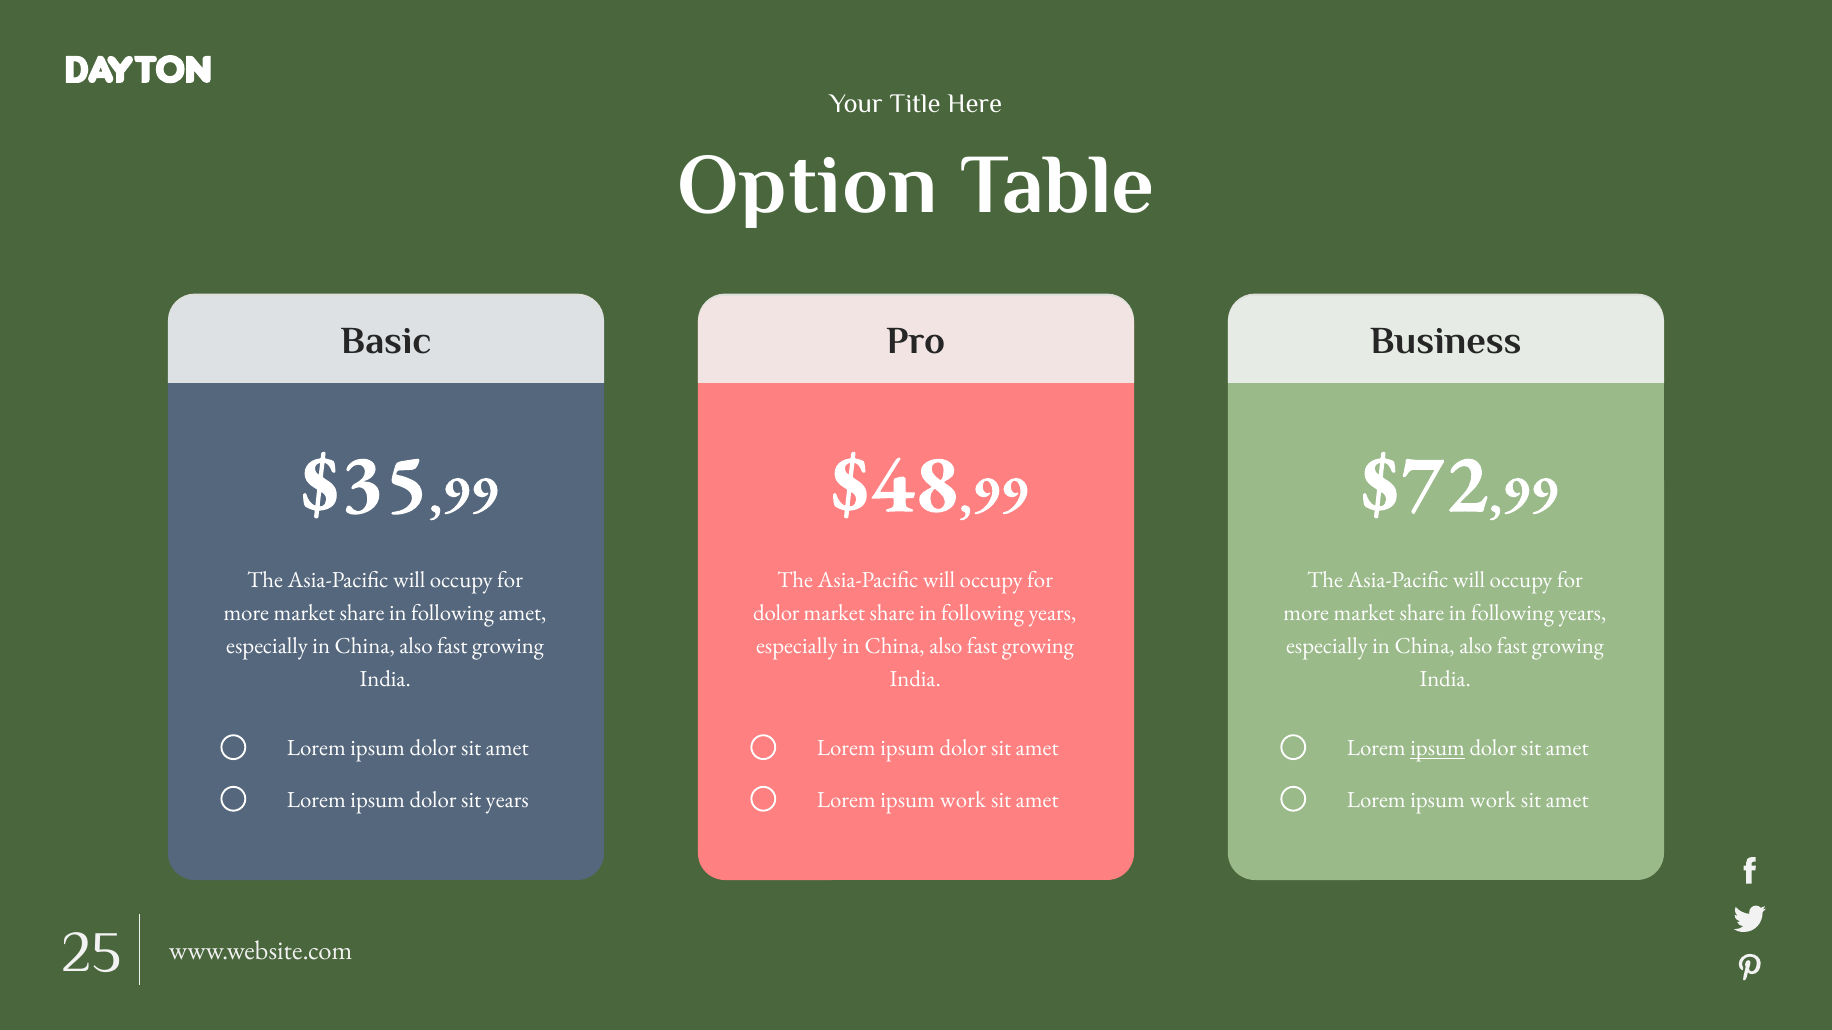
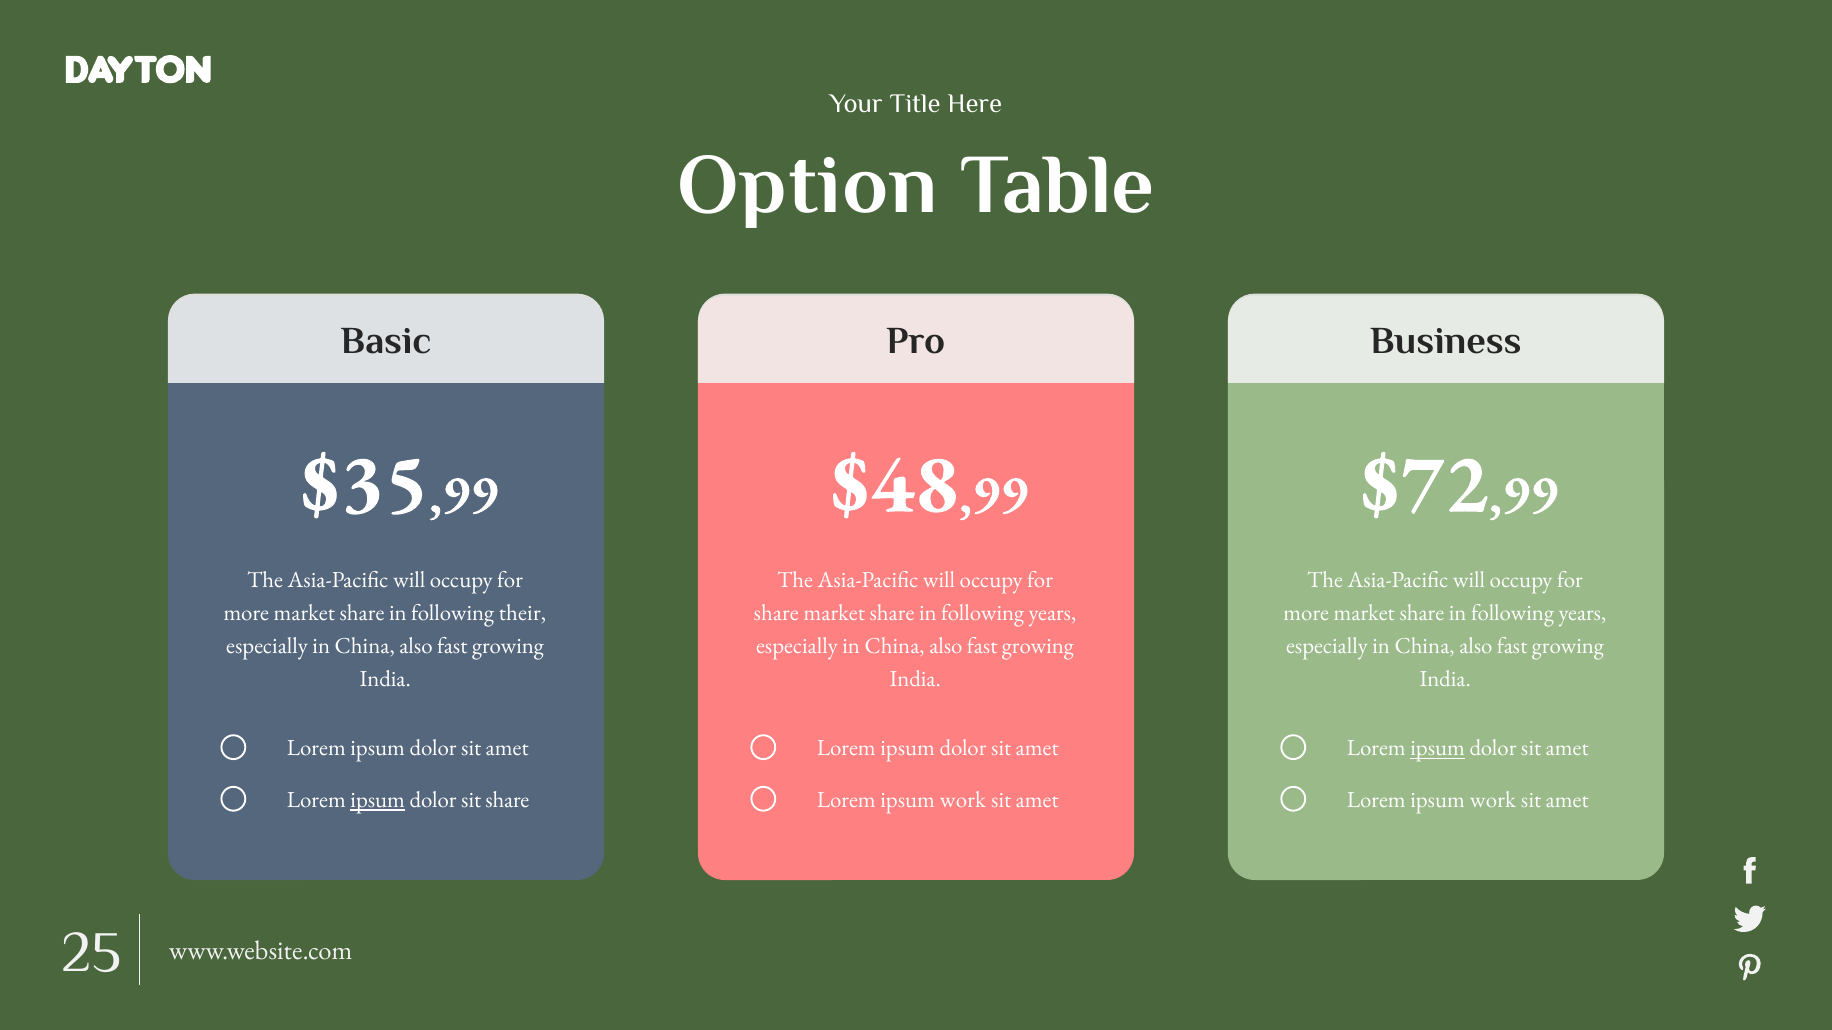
following amet: amet -> their (522, 613)
dolor: dolor -> share (776, 613)
ipsum underline: none -> present (378, 800)
sit years: years -> share (507, 800)
